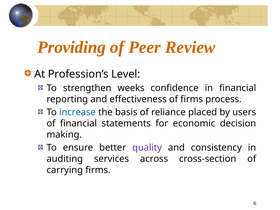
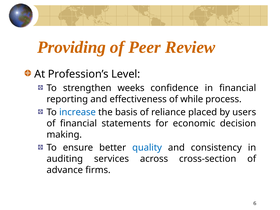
of firms: firms -> while (192, 99)
quality colour: purple -> blue (147, 148)
carrying: carrying -> advance (65, 170)
